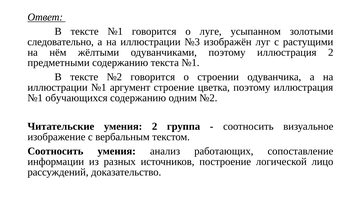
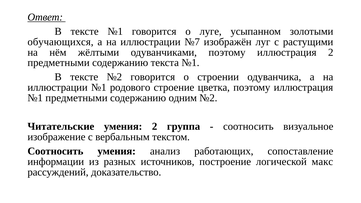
следовательно: следовательно -> обучающихся (60, 42)
№3: №3 -> №7 (192, 42)
аргумент: аргумент -> родового (130, 88)
№1 обучающихся: обучающихся -> предметными (76, 98)
лицо: лицо -> макс (322, 162)
